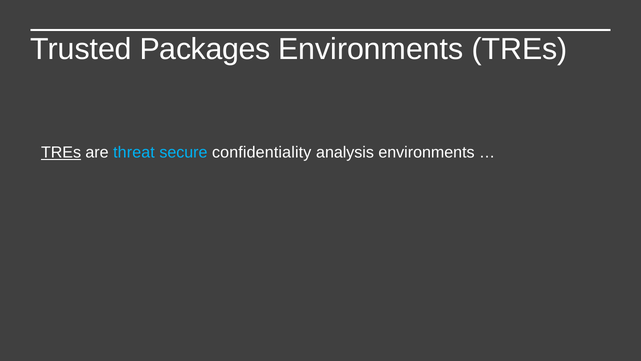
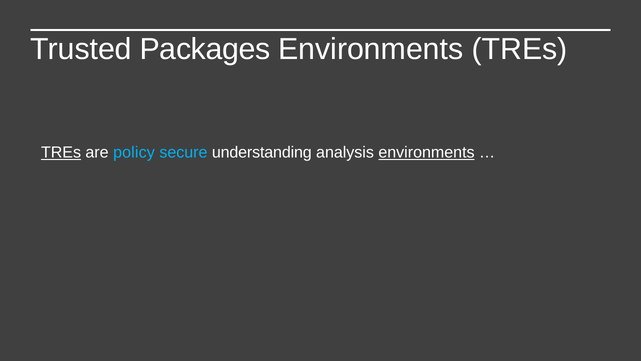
threat: threat -> policy (134, 152)
confidentiality: confidentiality -> understanding (262, 152)
environments underline: none -> present (427, 152)
